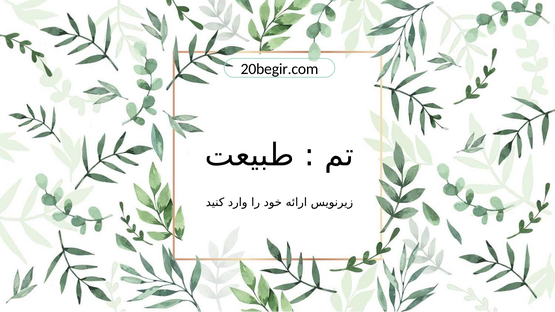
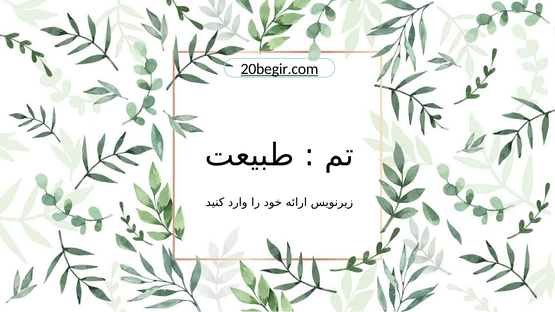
20begir.com underline: none -> present (280, 69)
